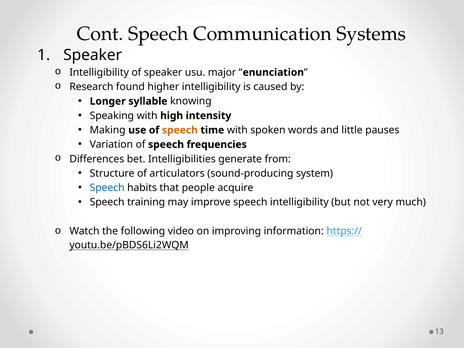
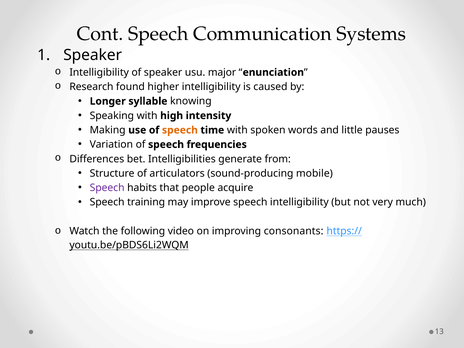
system: system -> mobile (314, 173)
Speech colour: blue -> purple (107, 188)
information: information -> consonants (294, 231)
